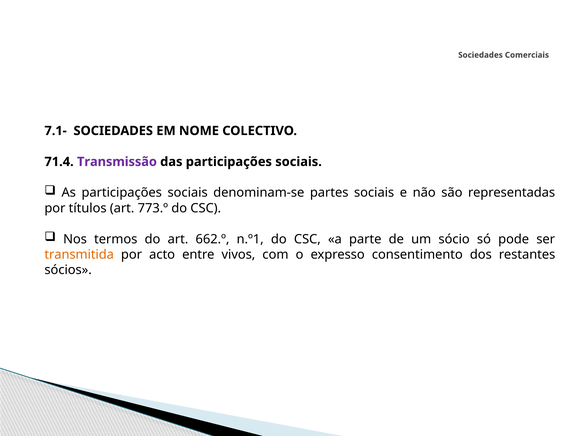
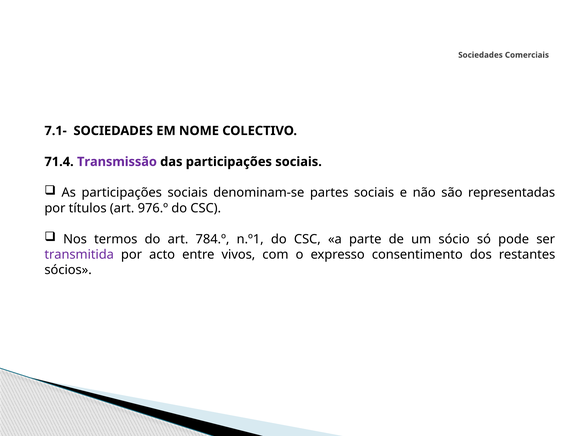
773.º: 773.º -> 976.º (153, 208)
662.º: 662.º -> 784.º (212, 239)
transmitida colour: orange -> purple (79, 254)
